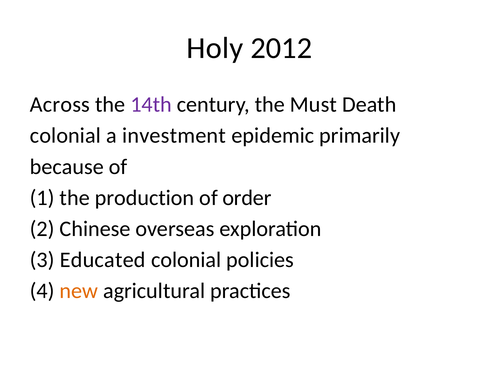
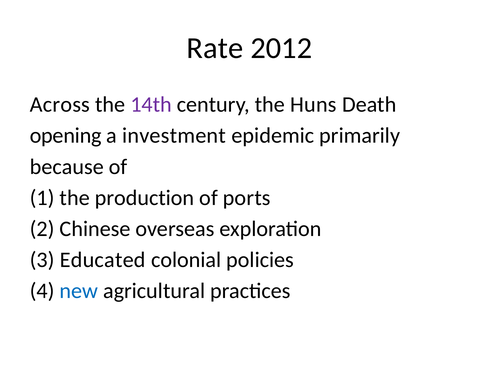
Holy: Holy -> Rate (215, 48)
Must: Must -> Huns (313, 105)
colonial: colonial -> opening (66, 136)
order: order -> ports (247, 198)
new colour: orange -> blue (79, 291)
